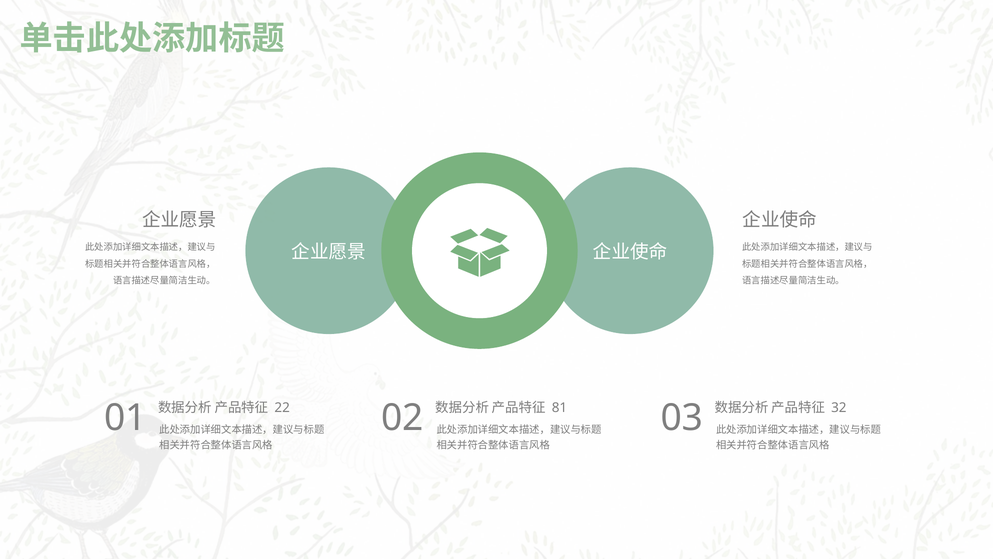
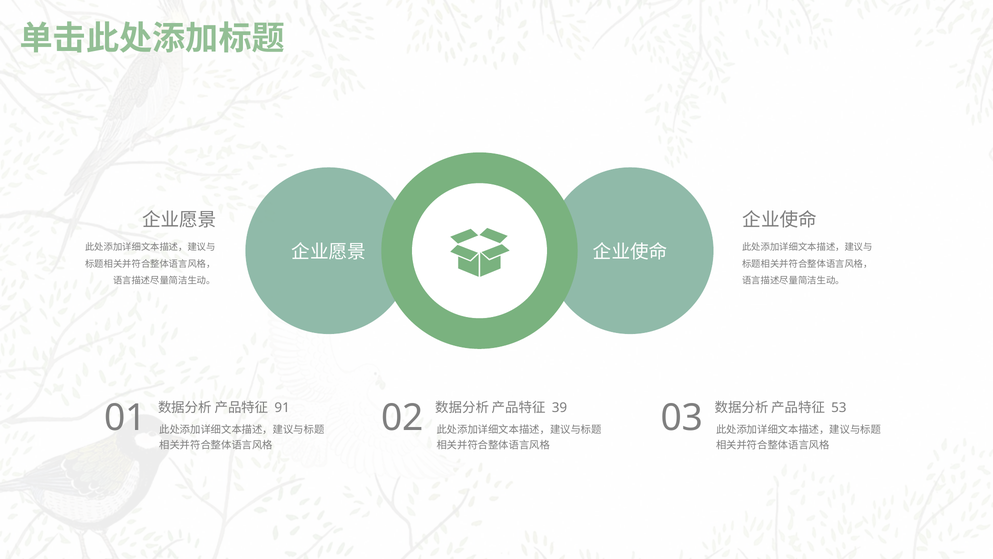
22: 22 -> 91 (282, 407)
81: 81 -> 39 (559, 407)
32: 32 -> 53 (839, 407)
